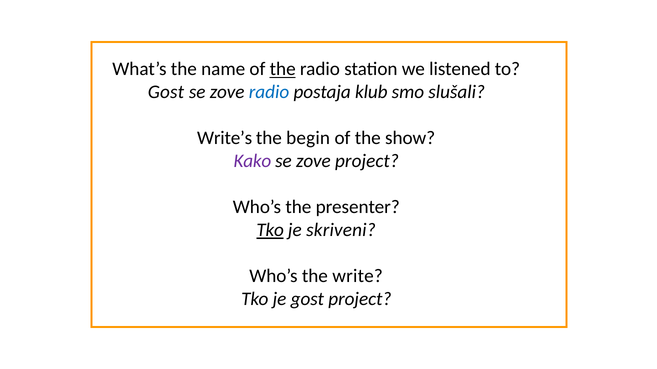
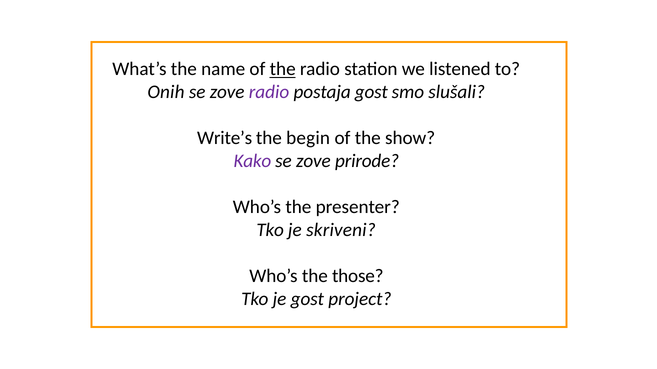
Gost: Gost -> Onih (166, 92)
radio colour: blue -> purple (269, 92)
postaja klub: klub -> gost (371, 92)
zove project: project -> prirode (367, 161)
Tko underline: present -> none (270, 230)
write: write -> those (358, 276)
